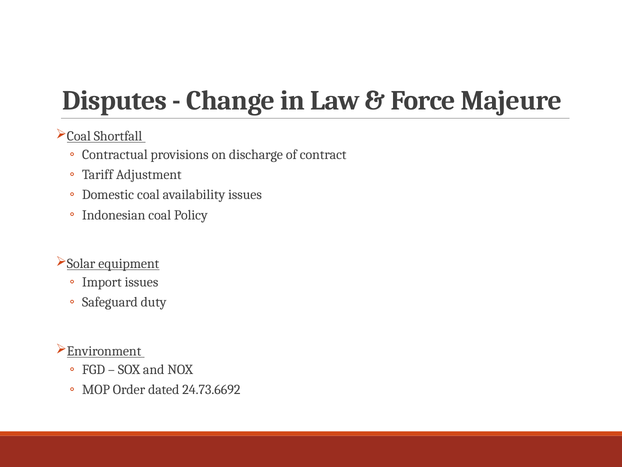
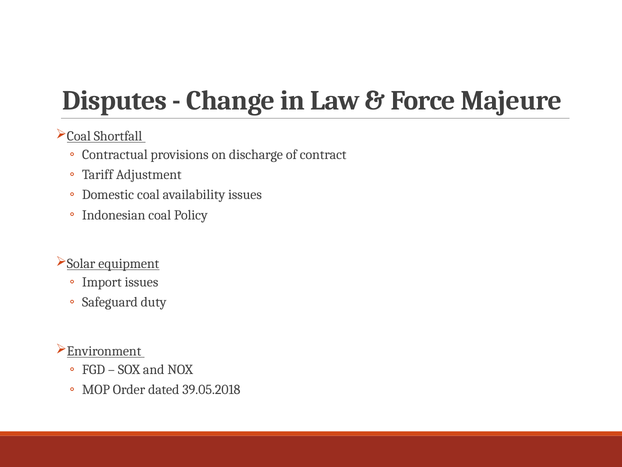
24.73.6692: 24.73.6692 -> 39.05.2018 (211, 389)
